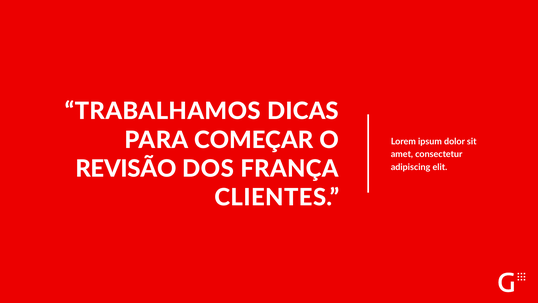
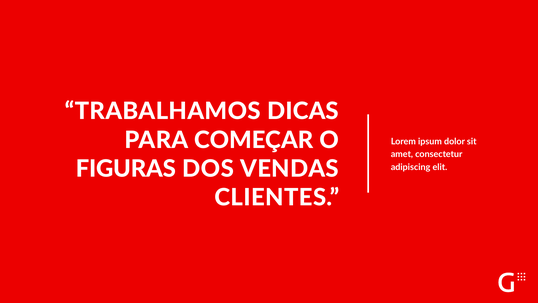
REVISÃO: REVISÃO -> FIGURAS (126, 169)
FRANÇA: FRANÇA -> VENDAS (290, 169)
